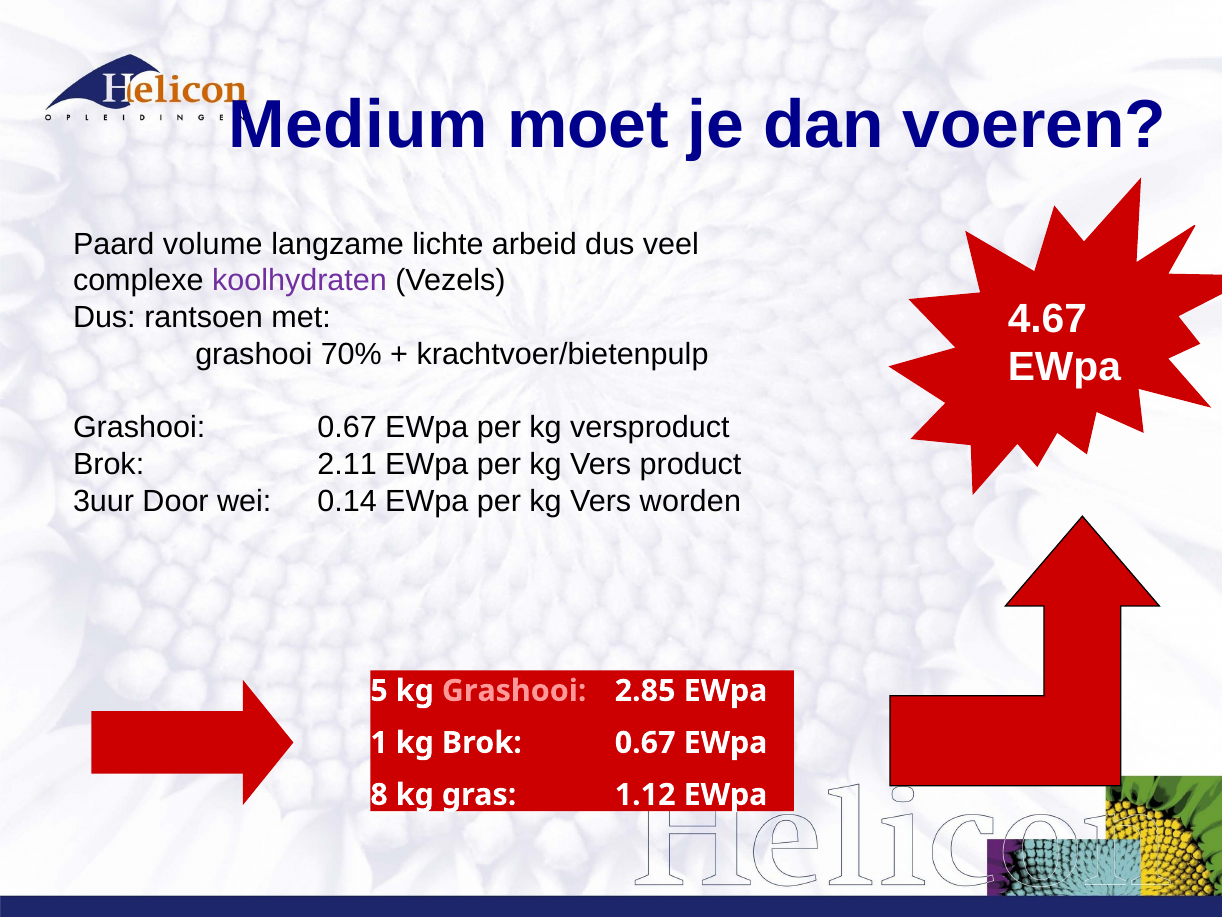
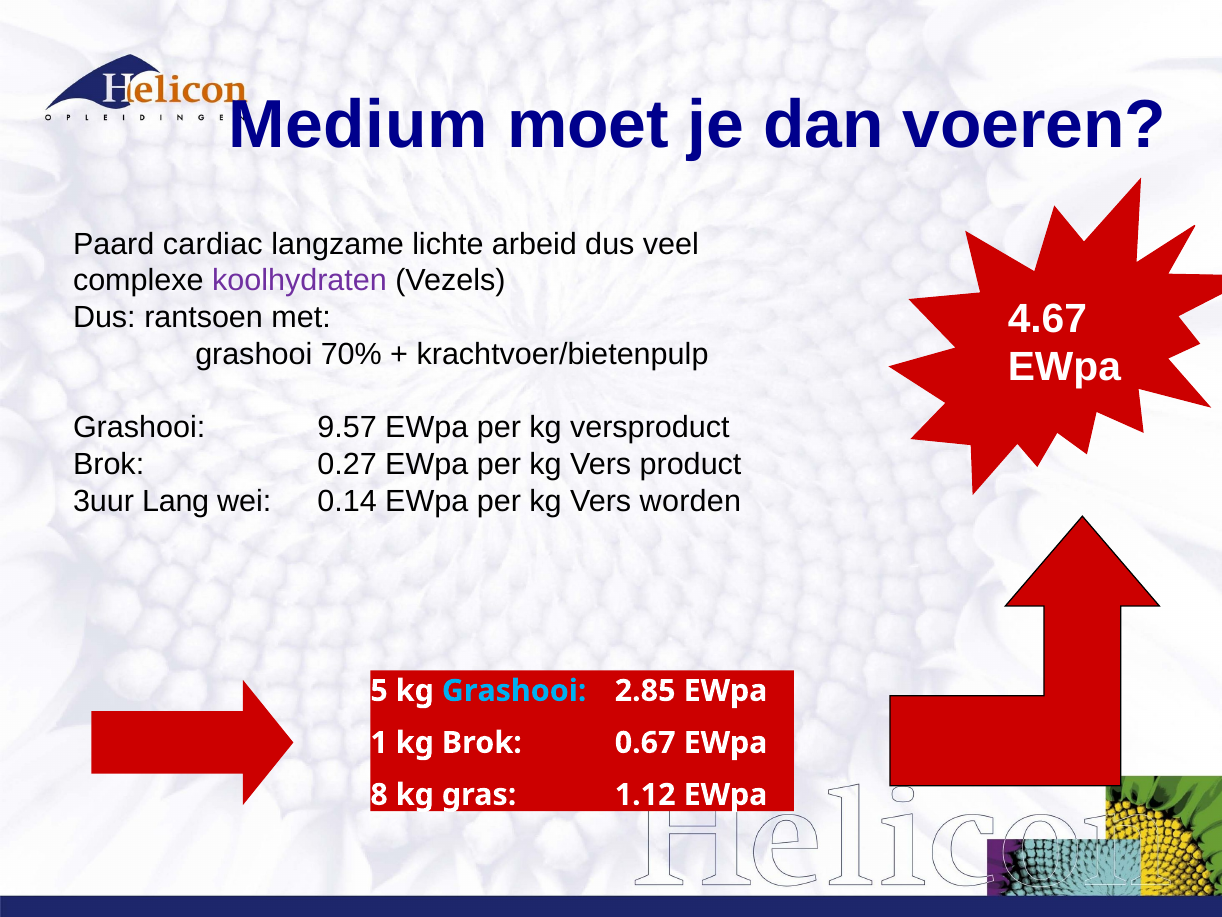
volume: volume -> cardiac (213, 244)
Grashooi 0.67: 0.67 -> 9.57 (347, 427)
2.11: 2.11 -> 0.27 (347, 464)
Door: Door -> Lang (176, 501)
Grashooi colour: pink -> light blue (514, 690)
